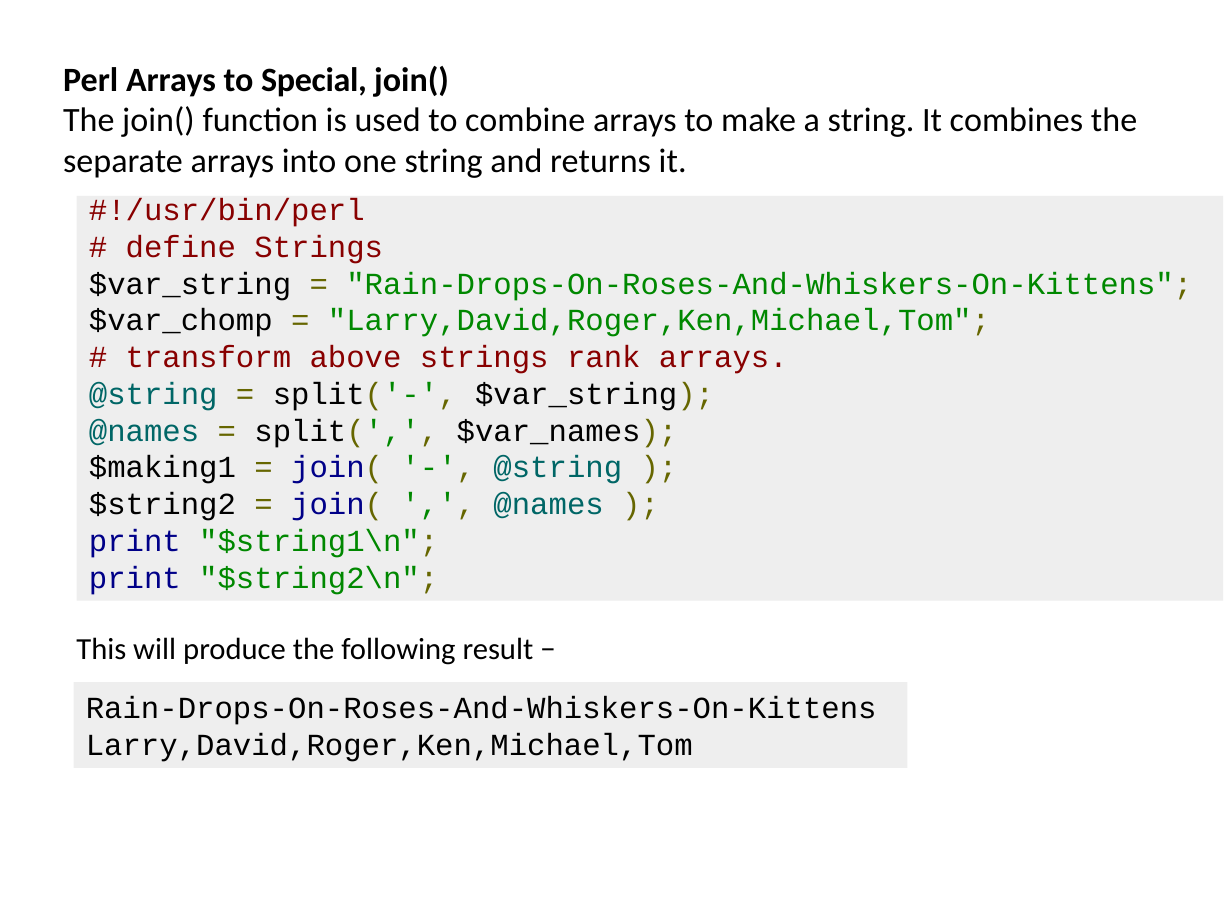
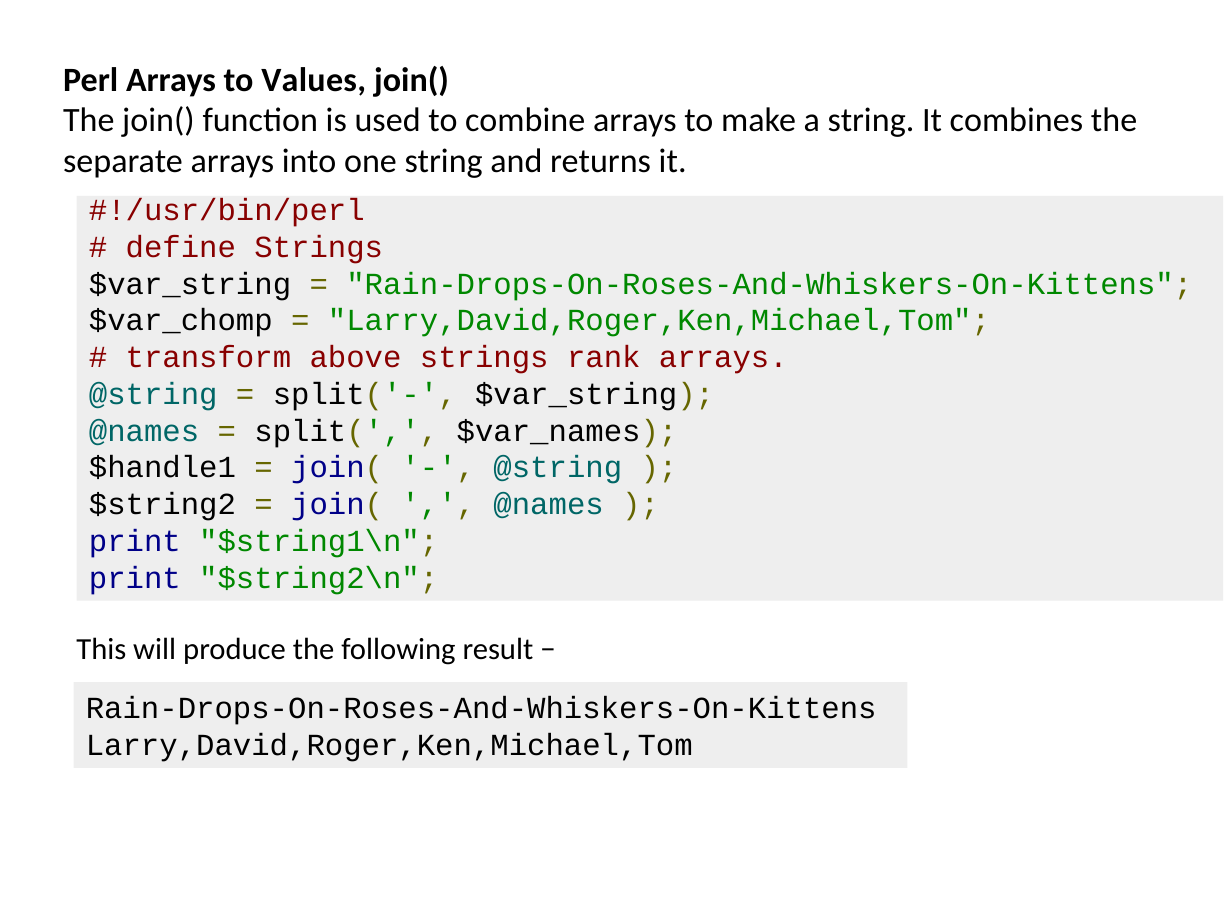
Special: Special -> Values (314, 80)
$making1: $making1 -> $handle1 (162, 468)
